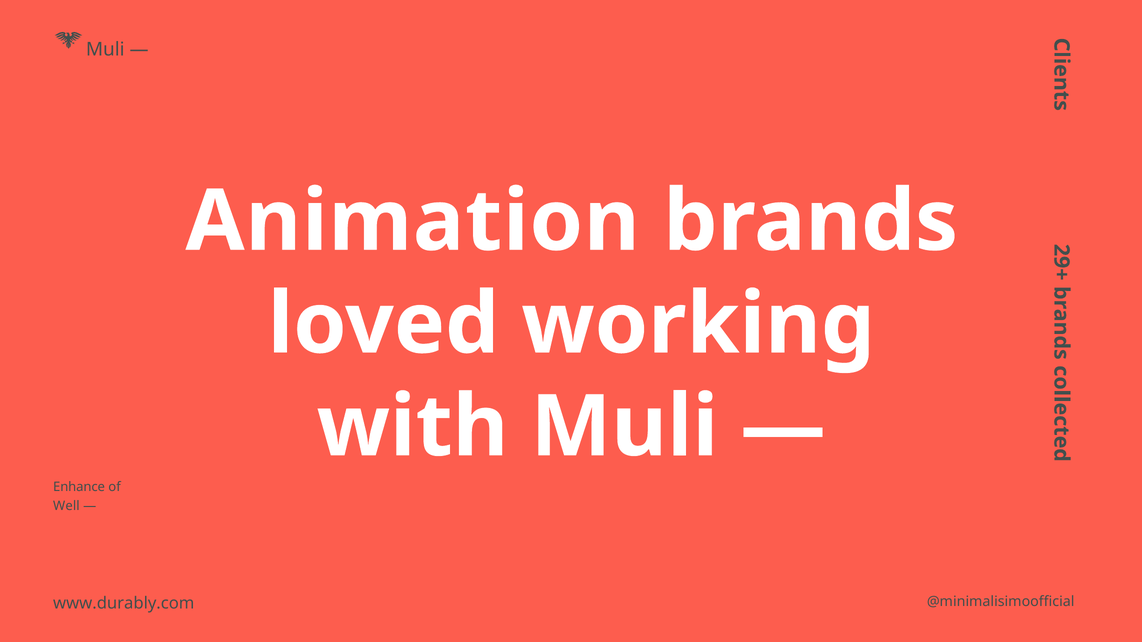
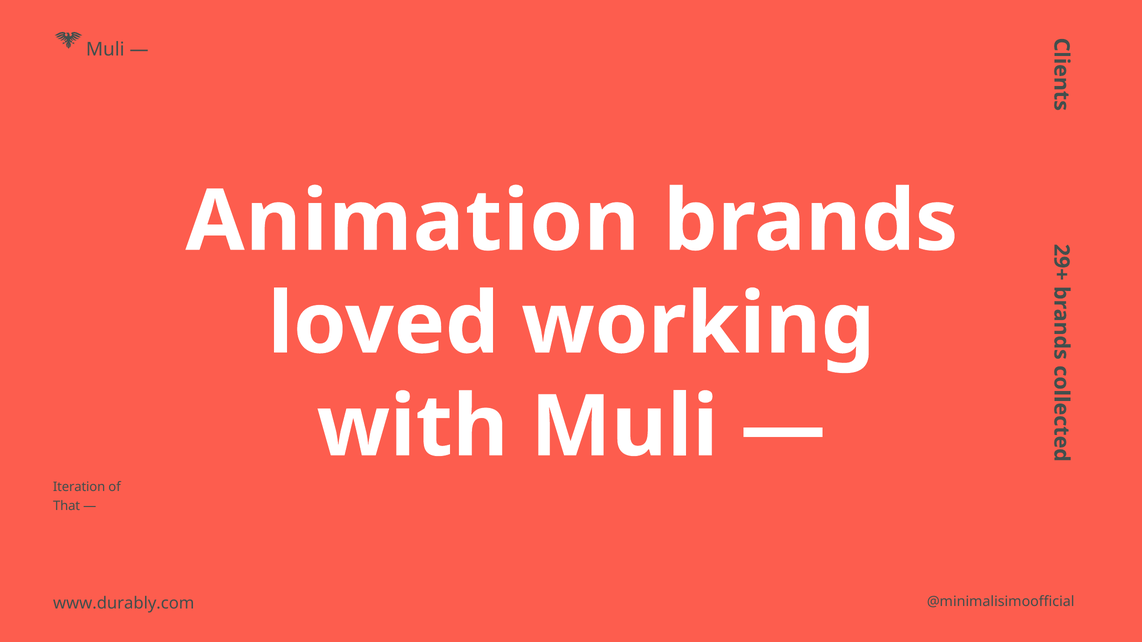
Enhance: Enhance -> Iteration (79, 487)
Well: Well -> That (67, 506)
